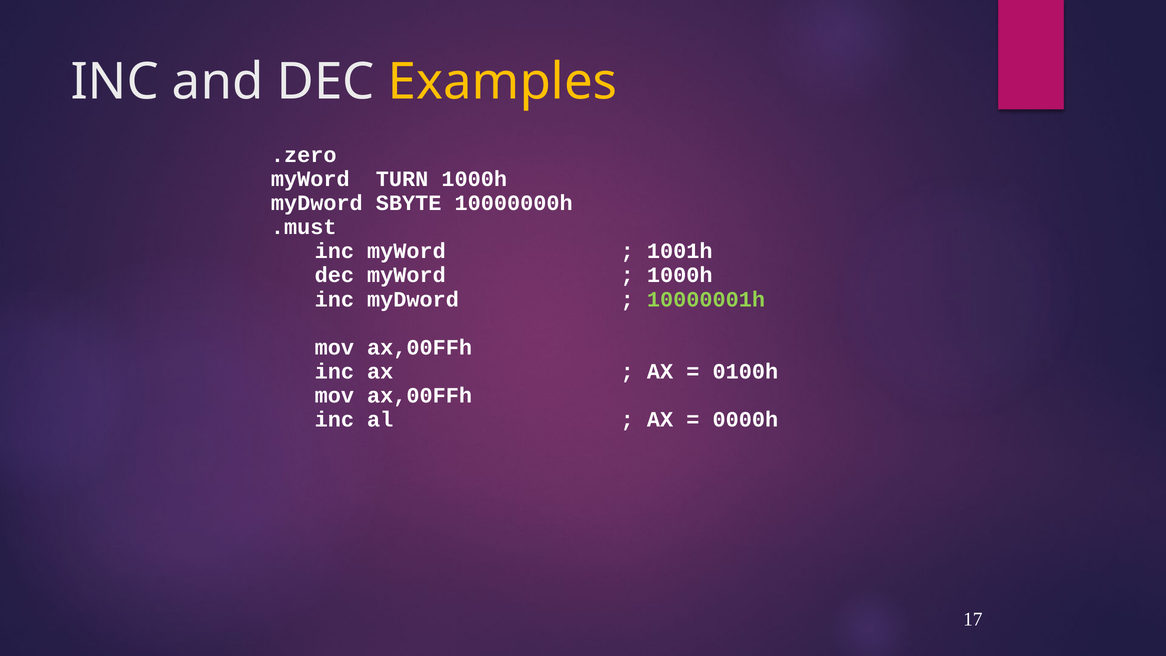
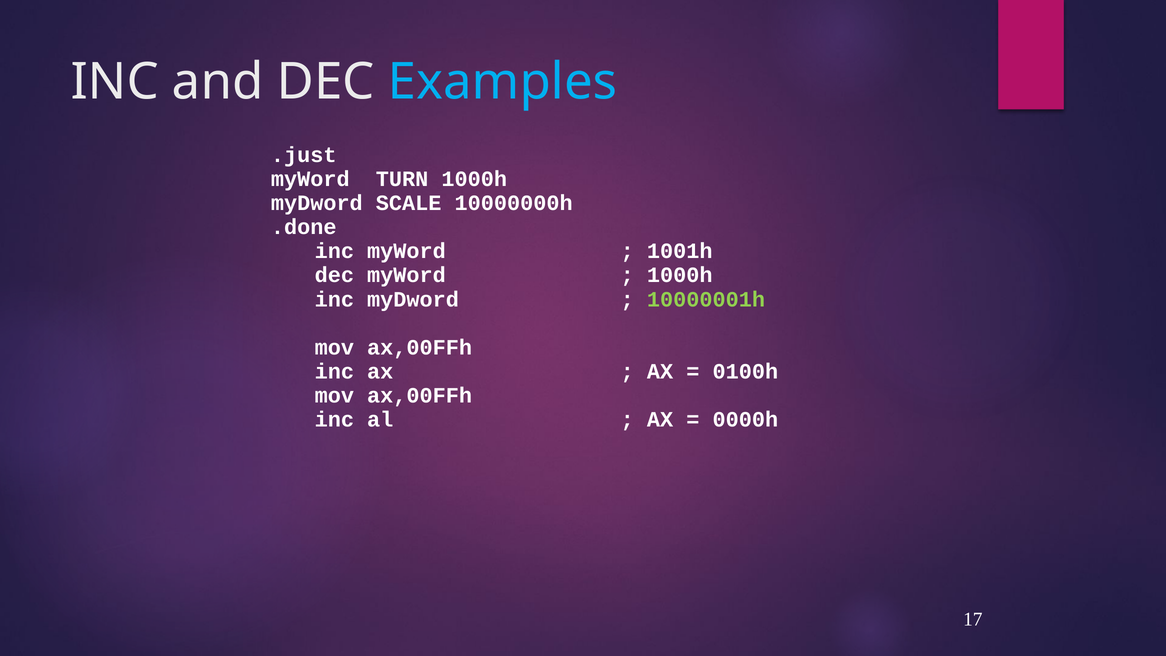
Examples colour: yellow -> light blue (503, 82)
.zero: .zero -> .just (304, 155)
SBYTE: SBYTE -> SCALE (409, 203)
.must: .must -> .done (304, 227)
